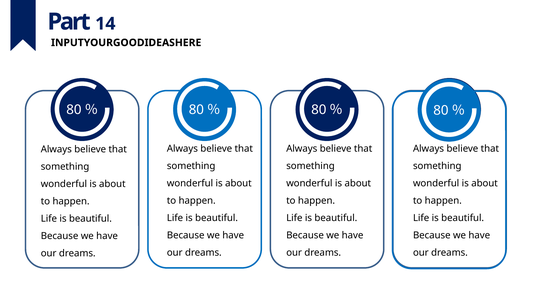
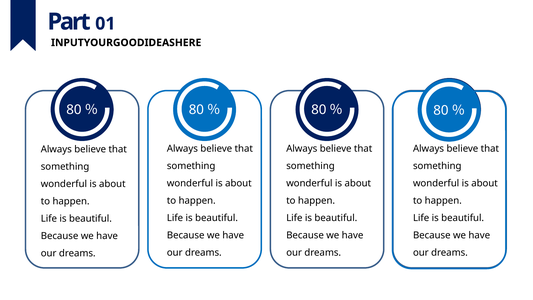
14: 14 -> 01 (105, 24)
